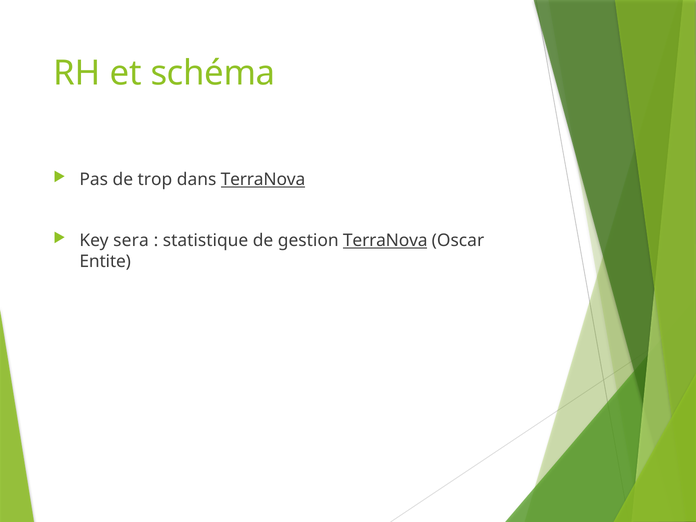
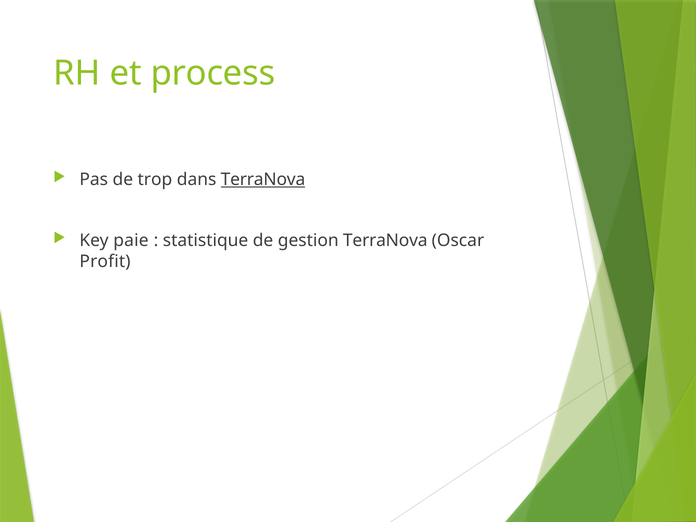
schéma: schéma -> process (213, 73)
sera: sera -> paie (131, 241)
TerraNova underline: present -> none (385, 241)
Entite: Entite -> Profit (105, 262)
